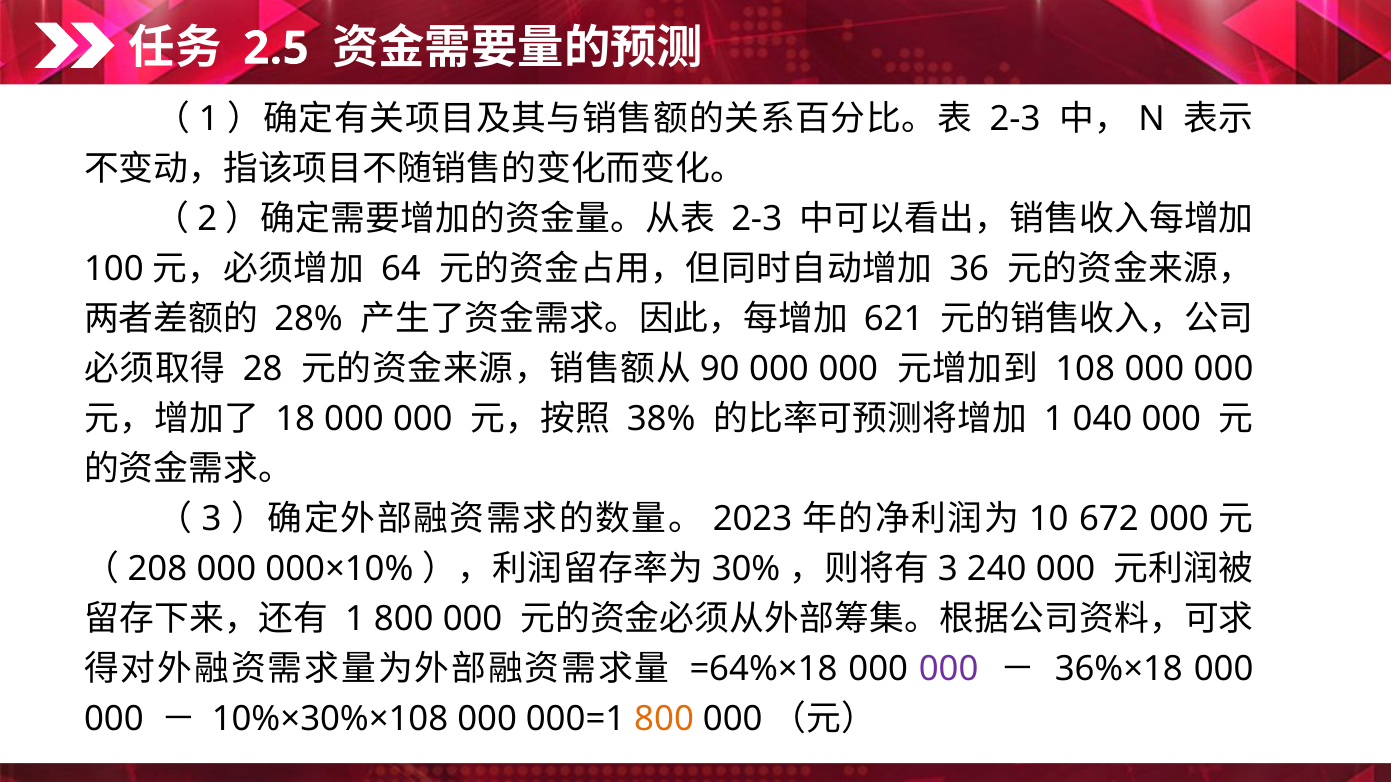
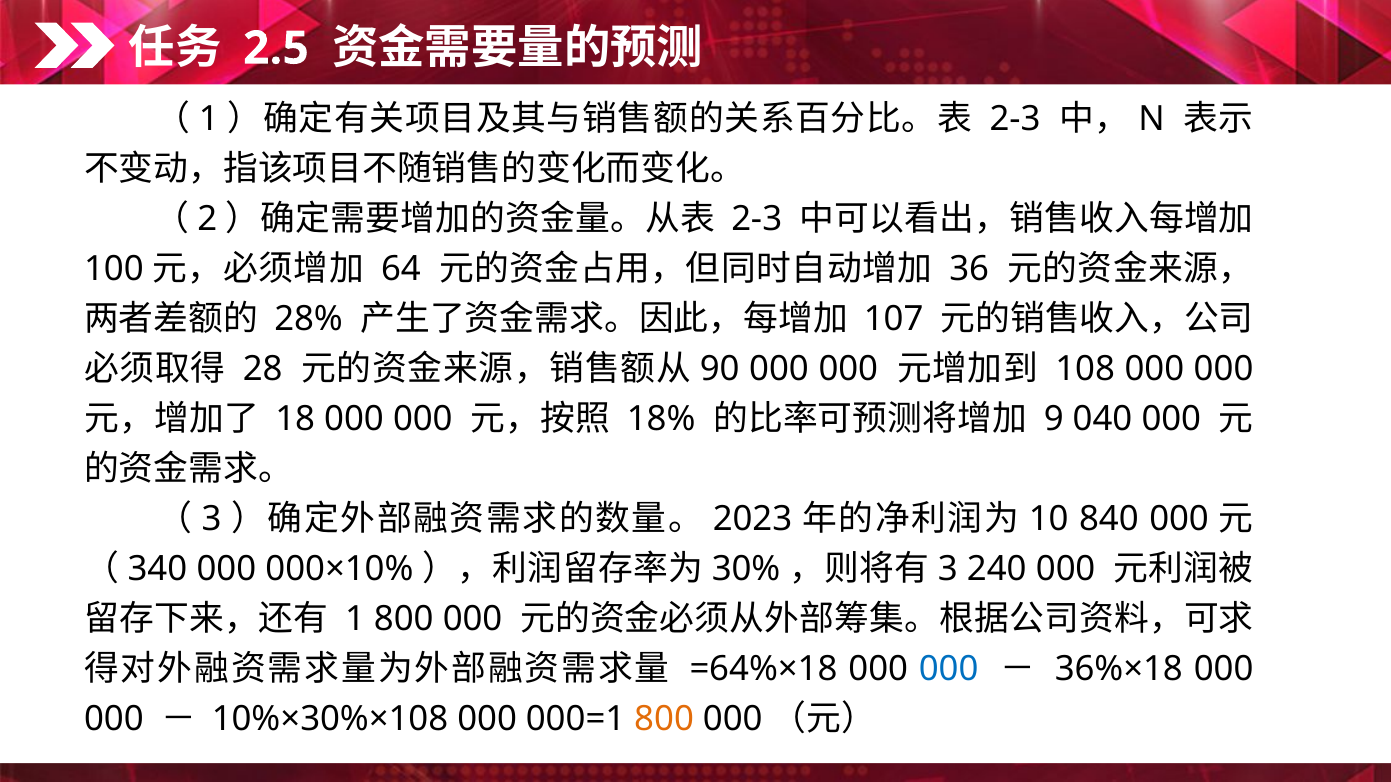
621: 621 -> 107 (894, 319)
38%: 38% -> 18% (661, 419)
1: 1 -> 9 (1054, 419)
672: 672 -> 840 (1109, 519)
208: 208 -> 340 (157, 569)
000 colour: purple -> blue (949, 669)
